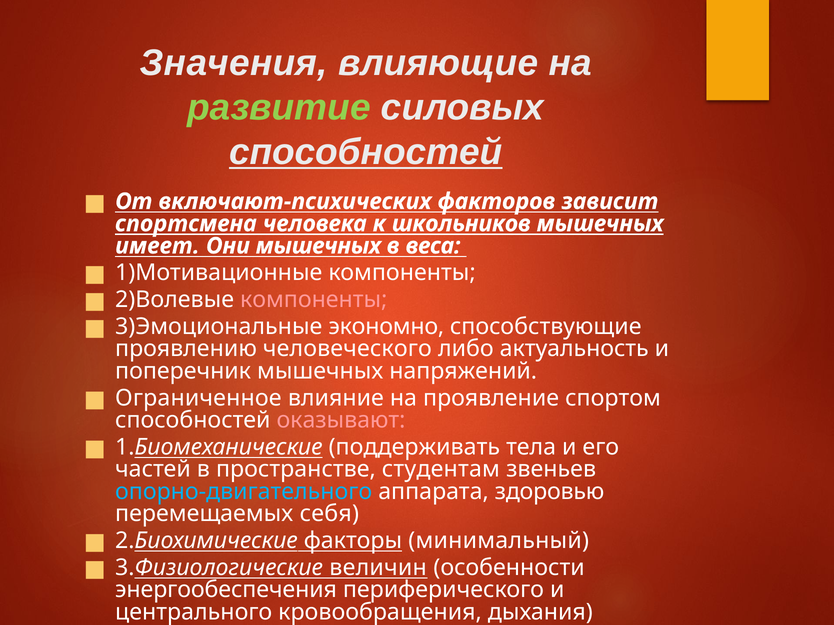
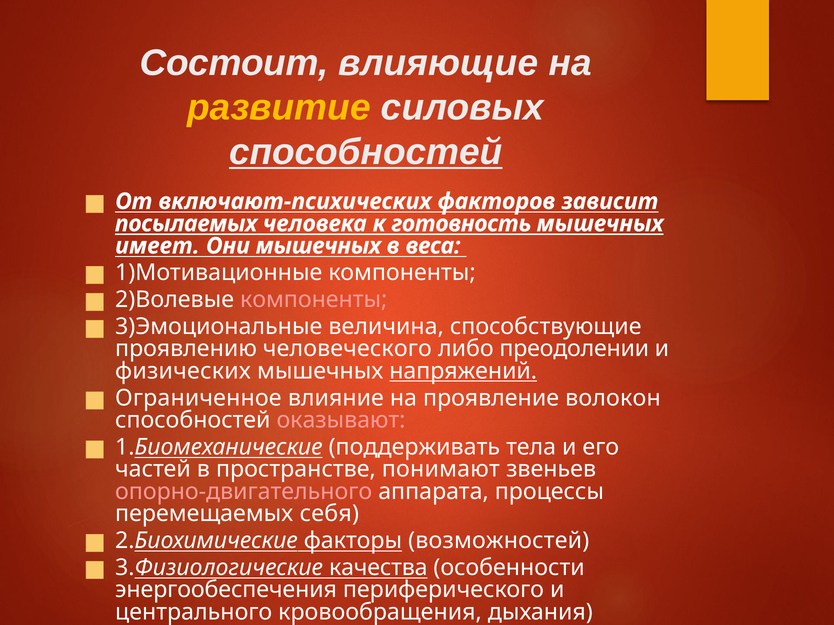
Значения: Значения -> Состоит (234, 63)
развитие colour: light green -> yellow (279, 108)
спортсмена: спортсмена -> посылаемых (186, 224)
школьников: школьников -> готовность (461, 224)
экономно: экономно -> величина (386, 327)
актуальность: актуальность -> преодолении (574, 349)
поперечник: поперечник -> физических (183, 371)
напряжений underline: none -> present (463, 371)
спортом: спортом -> волокон (613, 398)
студентам: студентам -> понимают (441, 470)
опорно-двигательного colour: light blue -> pink (244, 492)
здоровью: здоровью -> процессы (549, 492)
минимальный: минимальный -> возможностей (499, 541)
величин: величин -> качества (378, 568)
